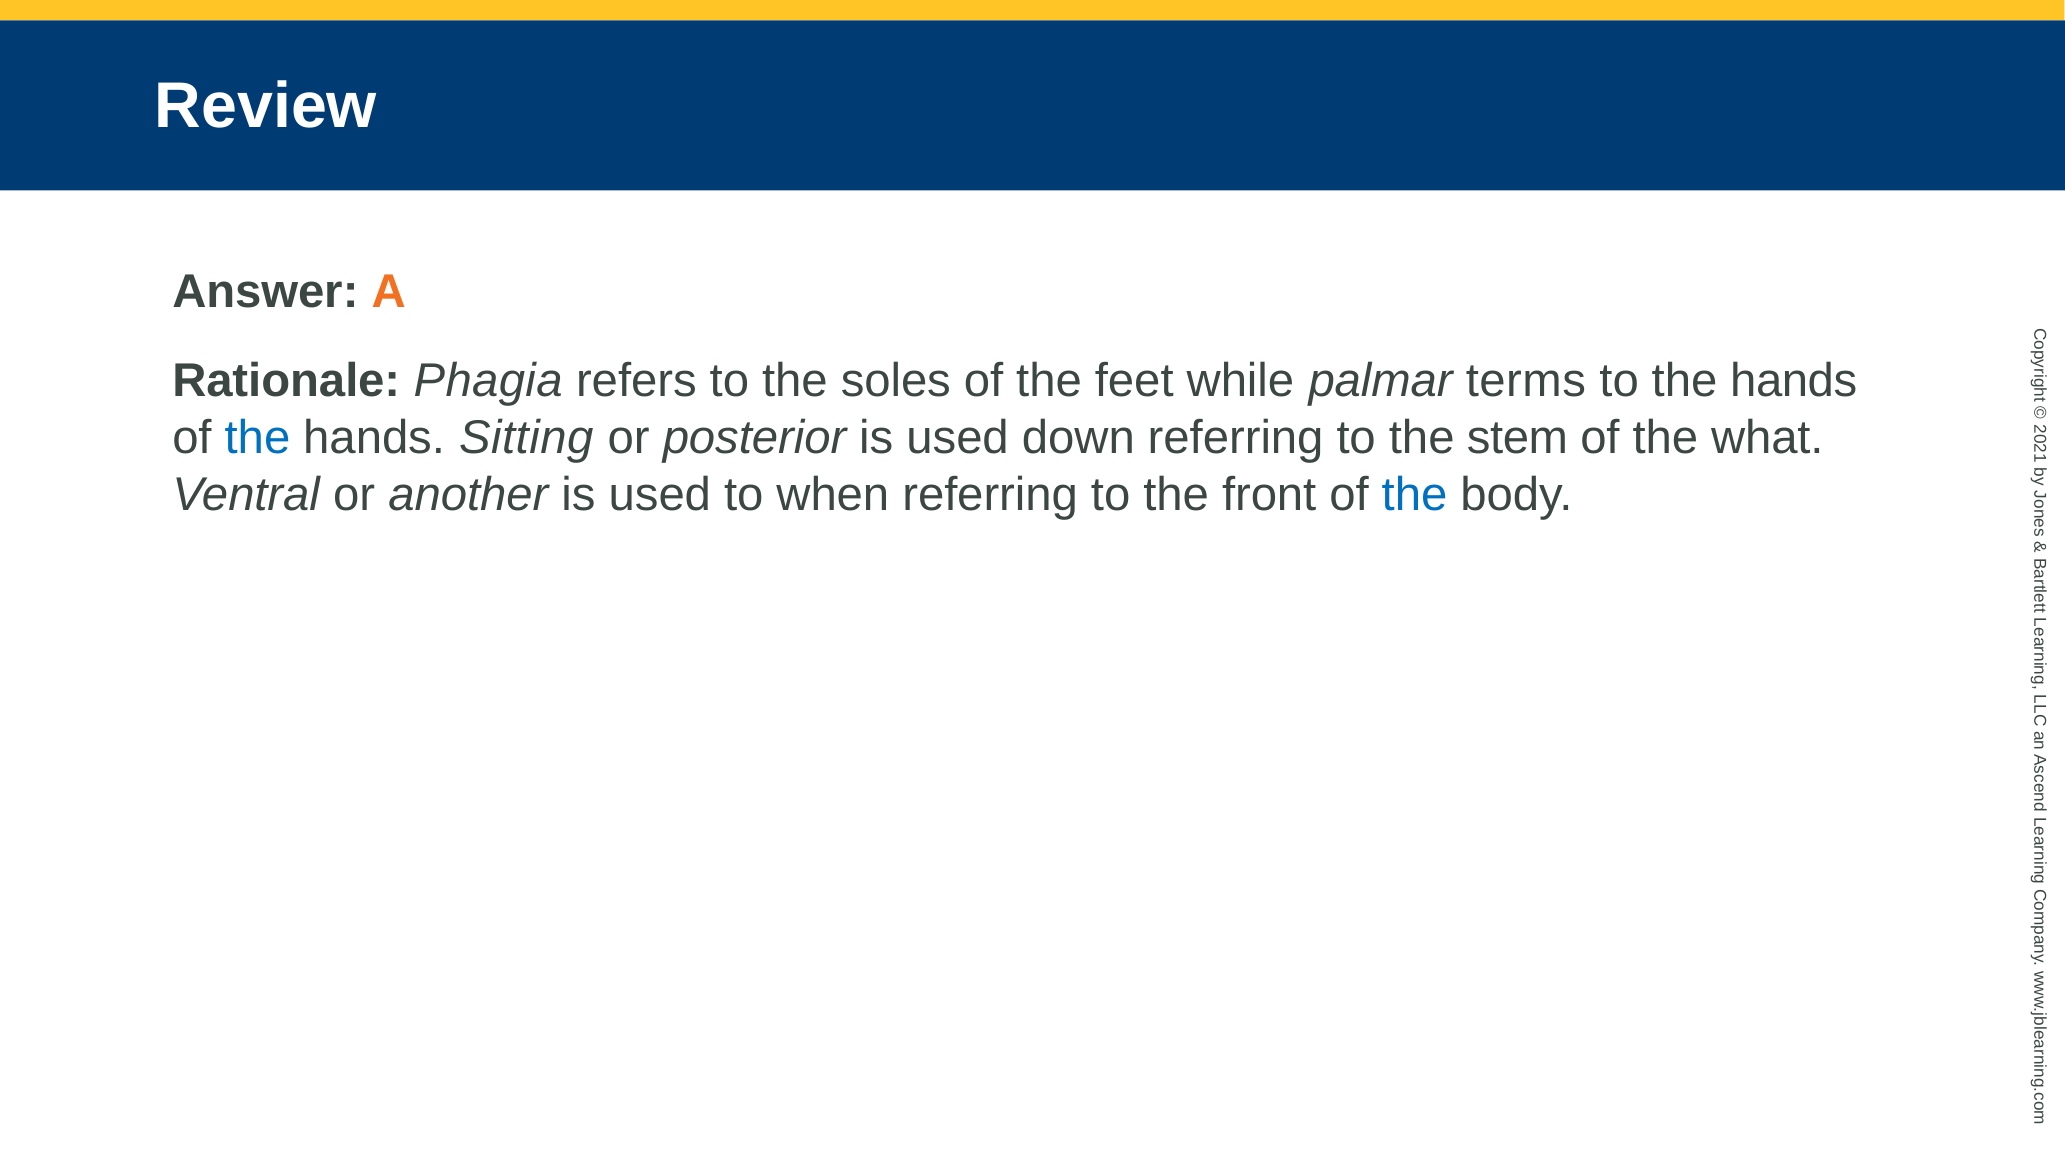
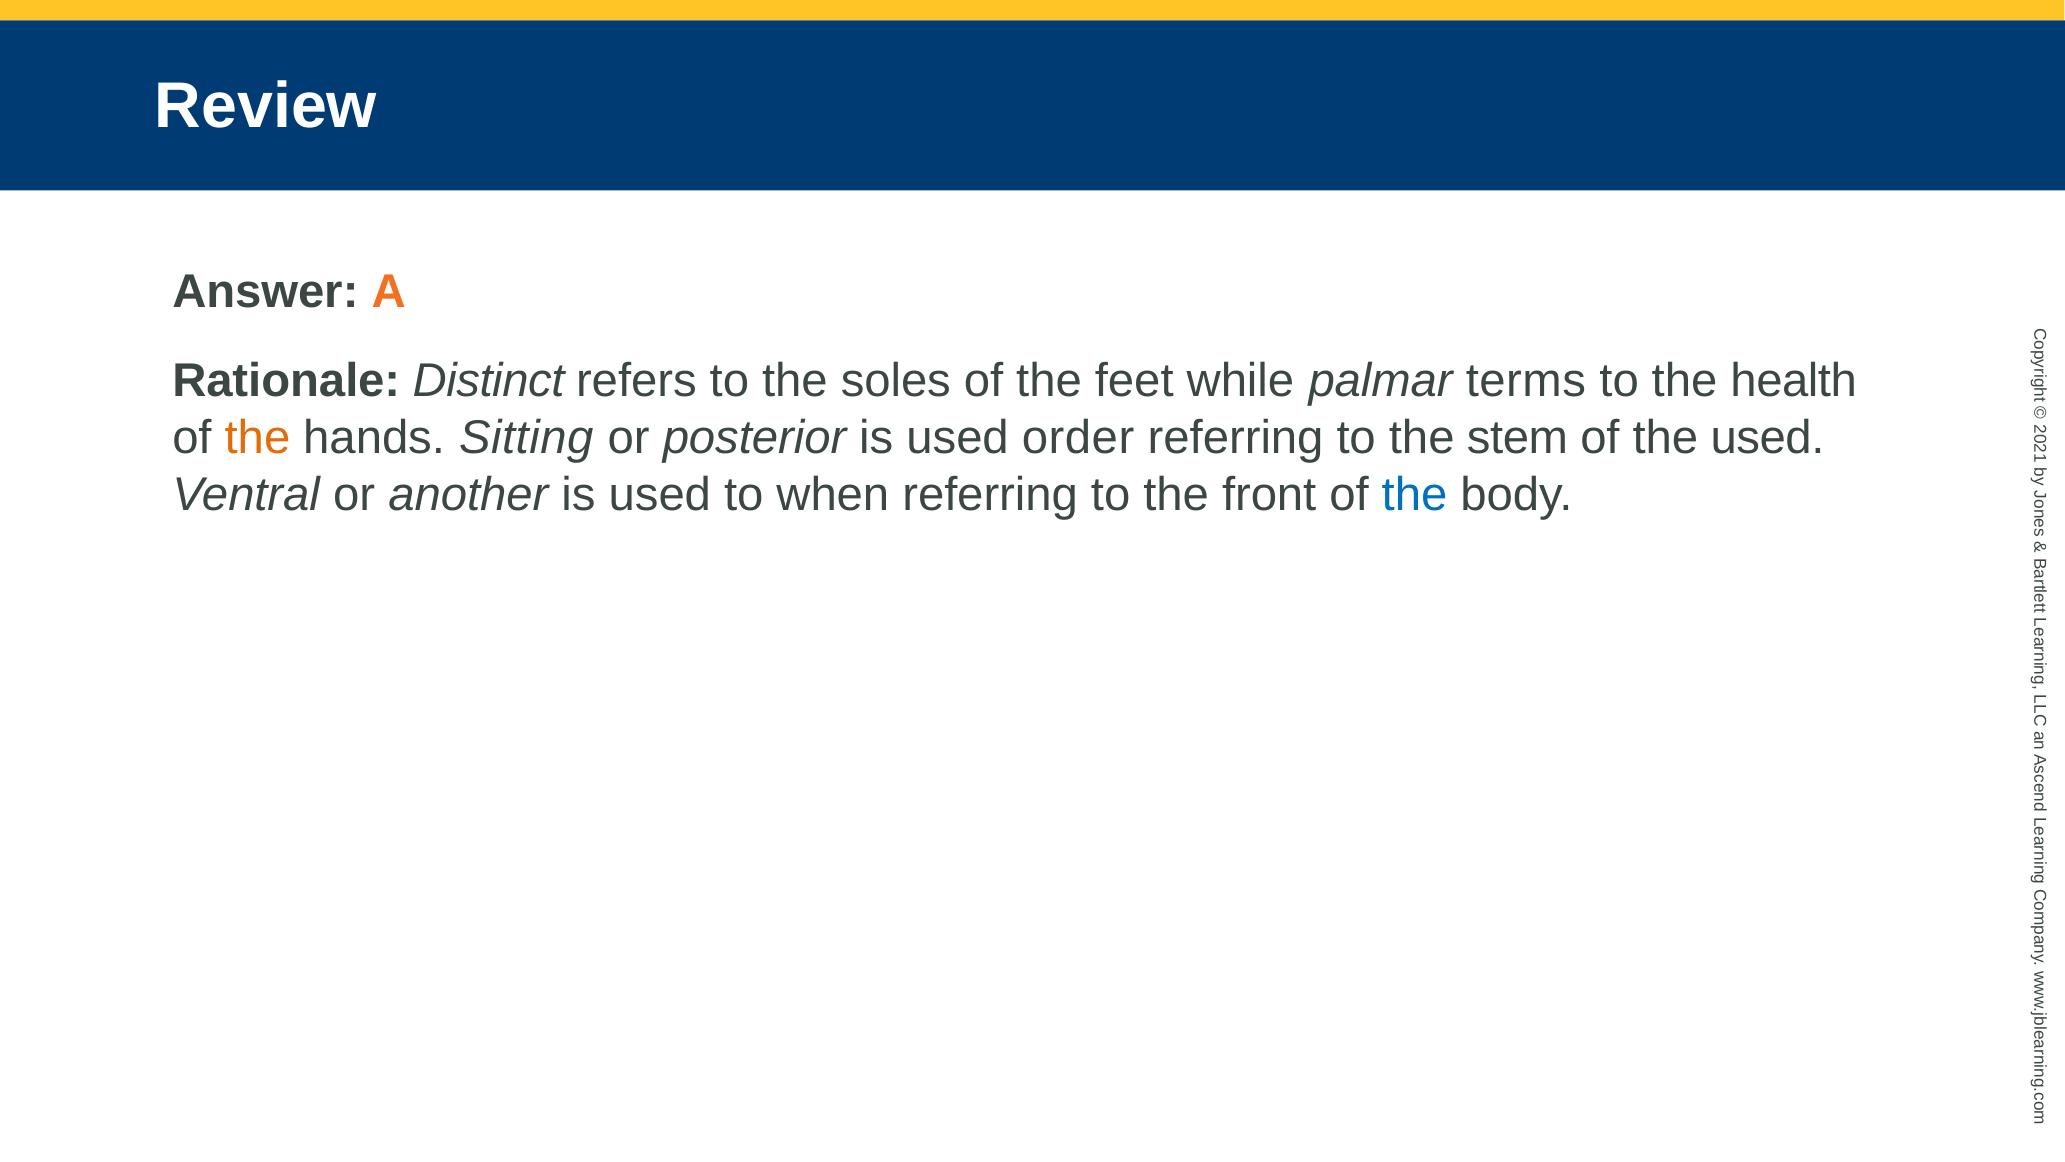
Phagia: Phagia -> Distinct (489, 381)
to the hands: hands -> health (1794, 381)
the colour: blue -> orange (257, 438)
down: down -> order (1078, 438)
the what: what -> used (1767, 438)
